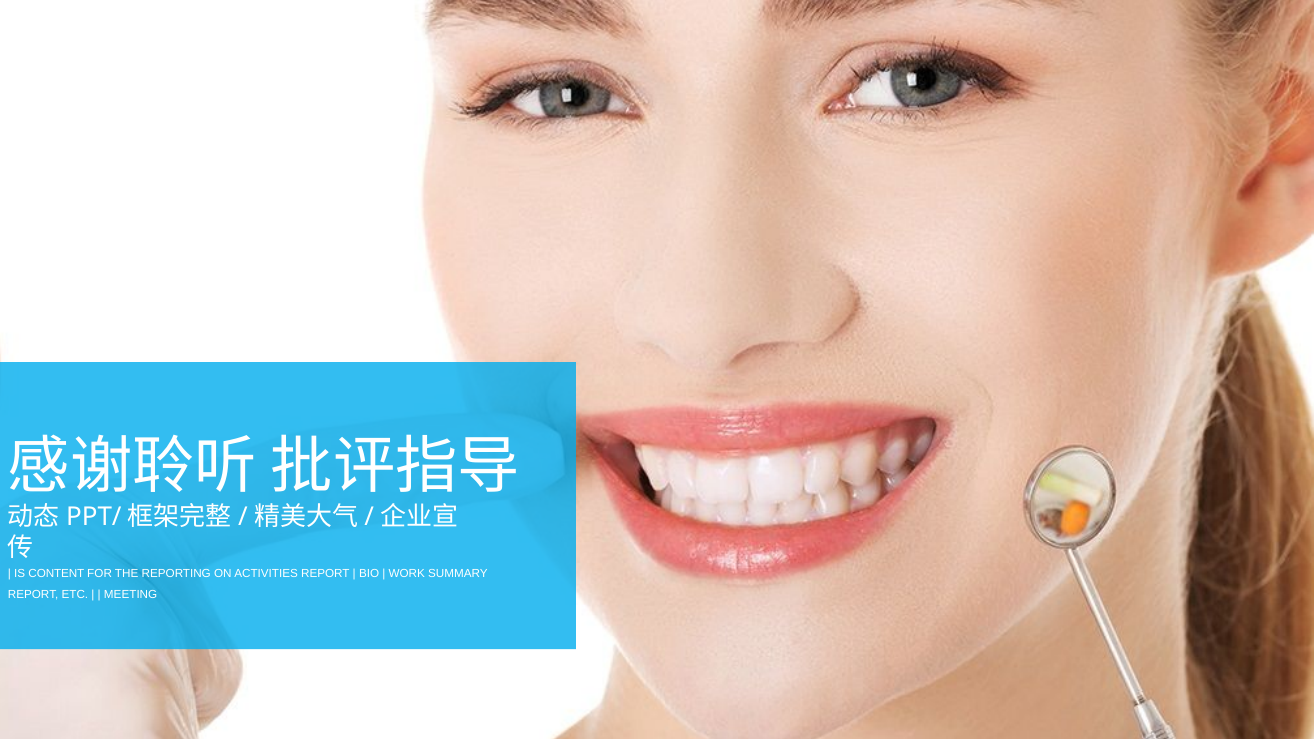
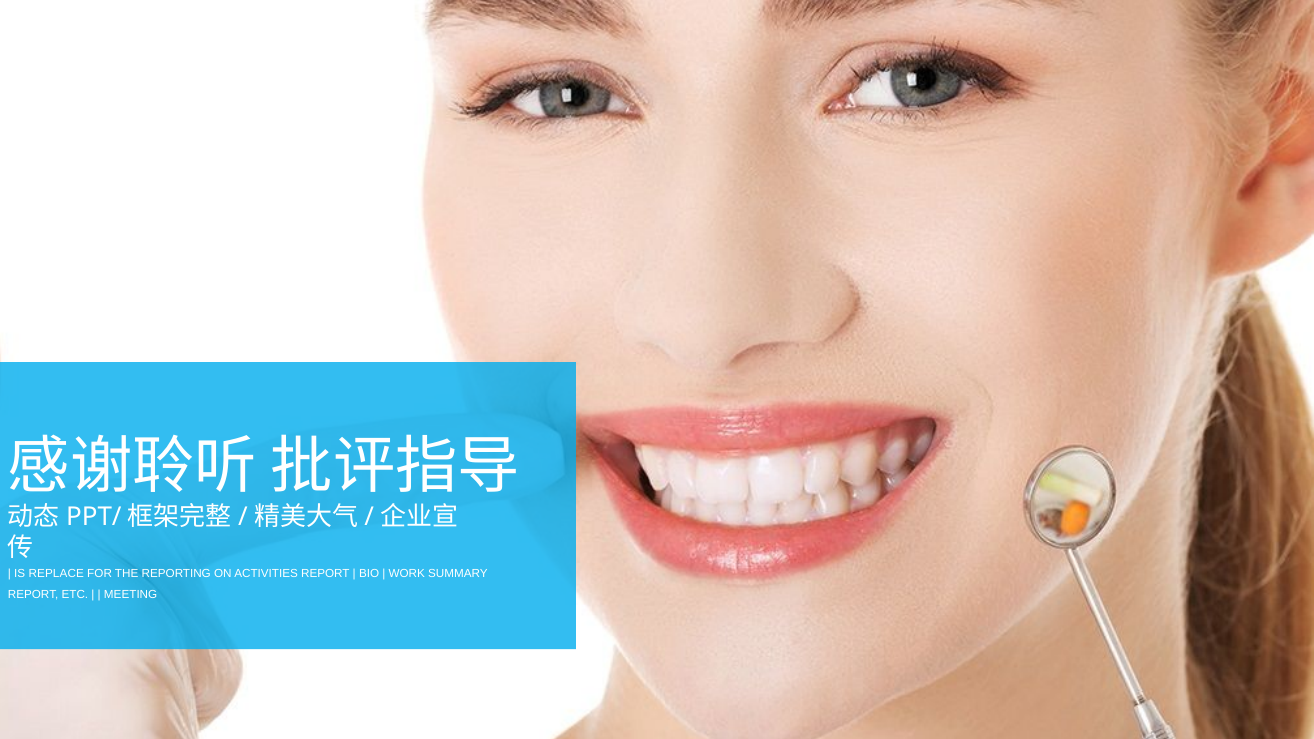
CONTENT: CONTENT -> REPLACE (56, 573)
